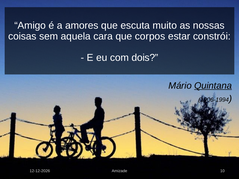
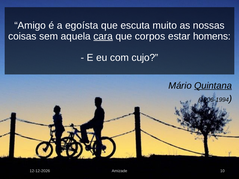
amores: amores -> egoísta (82, 26)
cara underline: none -> present (103, 36)
constrói: constrói -> homens (212, 36)
dois: dois -> cujo (145, 58)
